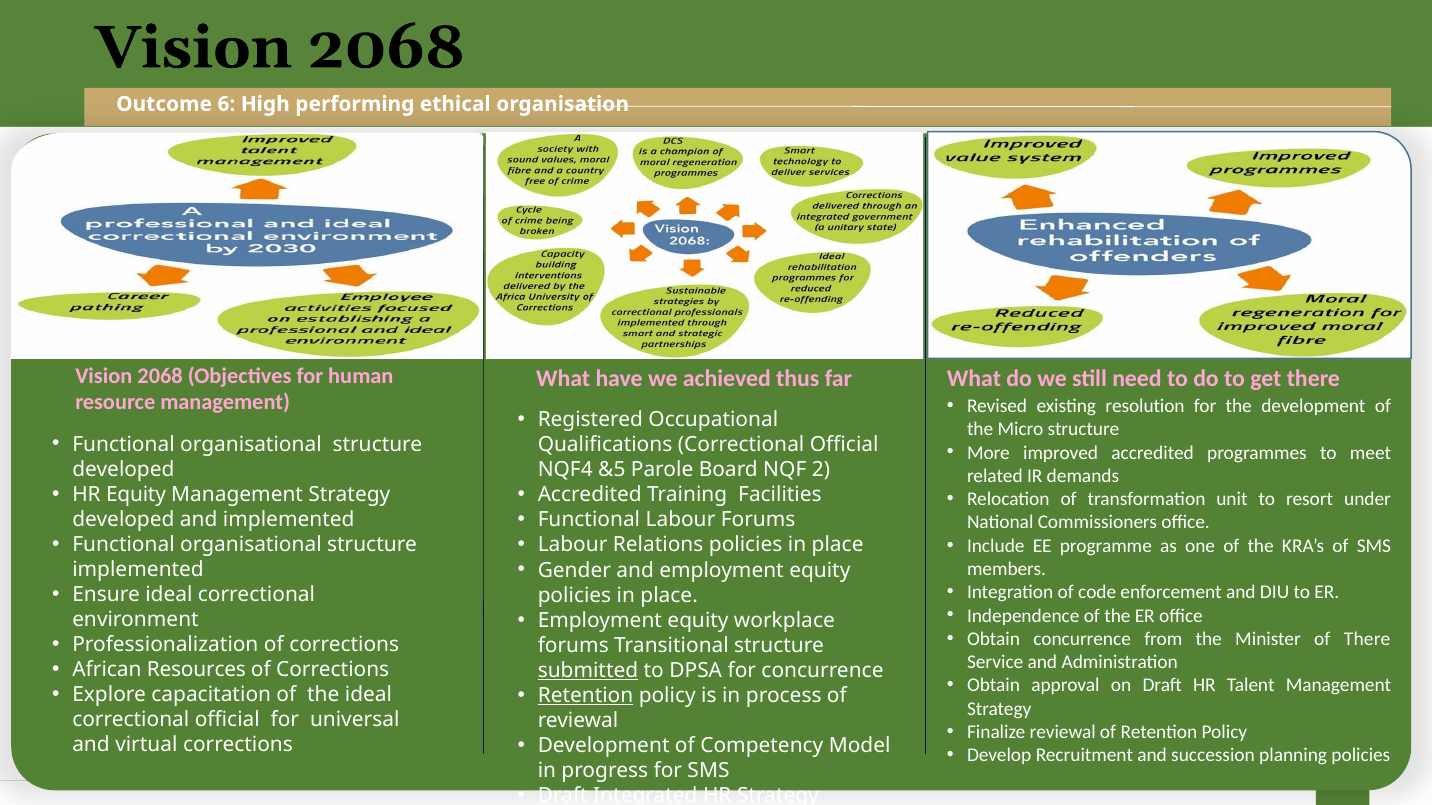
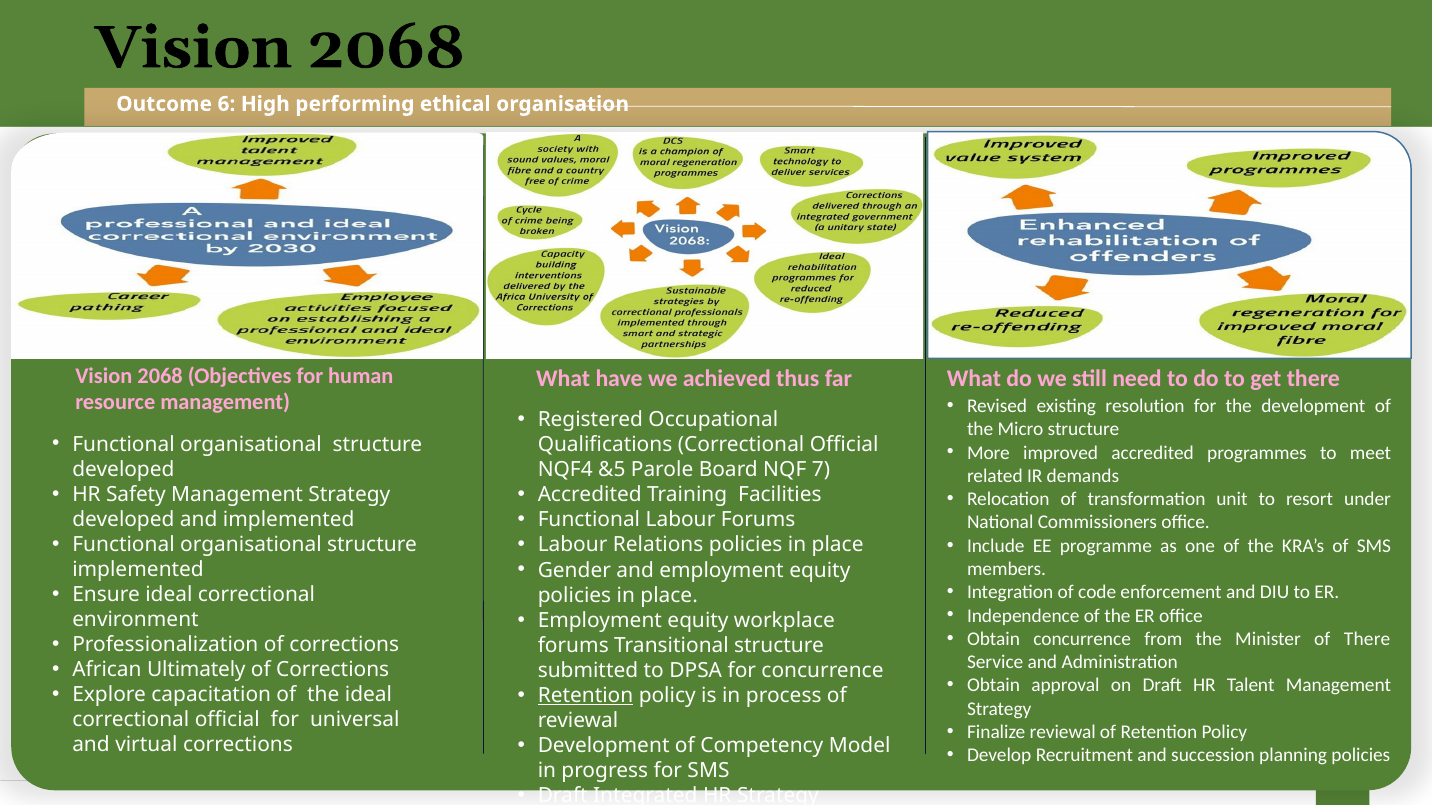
2: 2 -> 7 (821, 470)
HR Equity: Equity -> Safety (136, 495)
Resources: Resources -> Ultimately (196, 670)
submitted underline: present -> none (588, 671)
